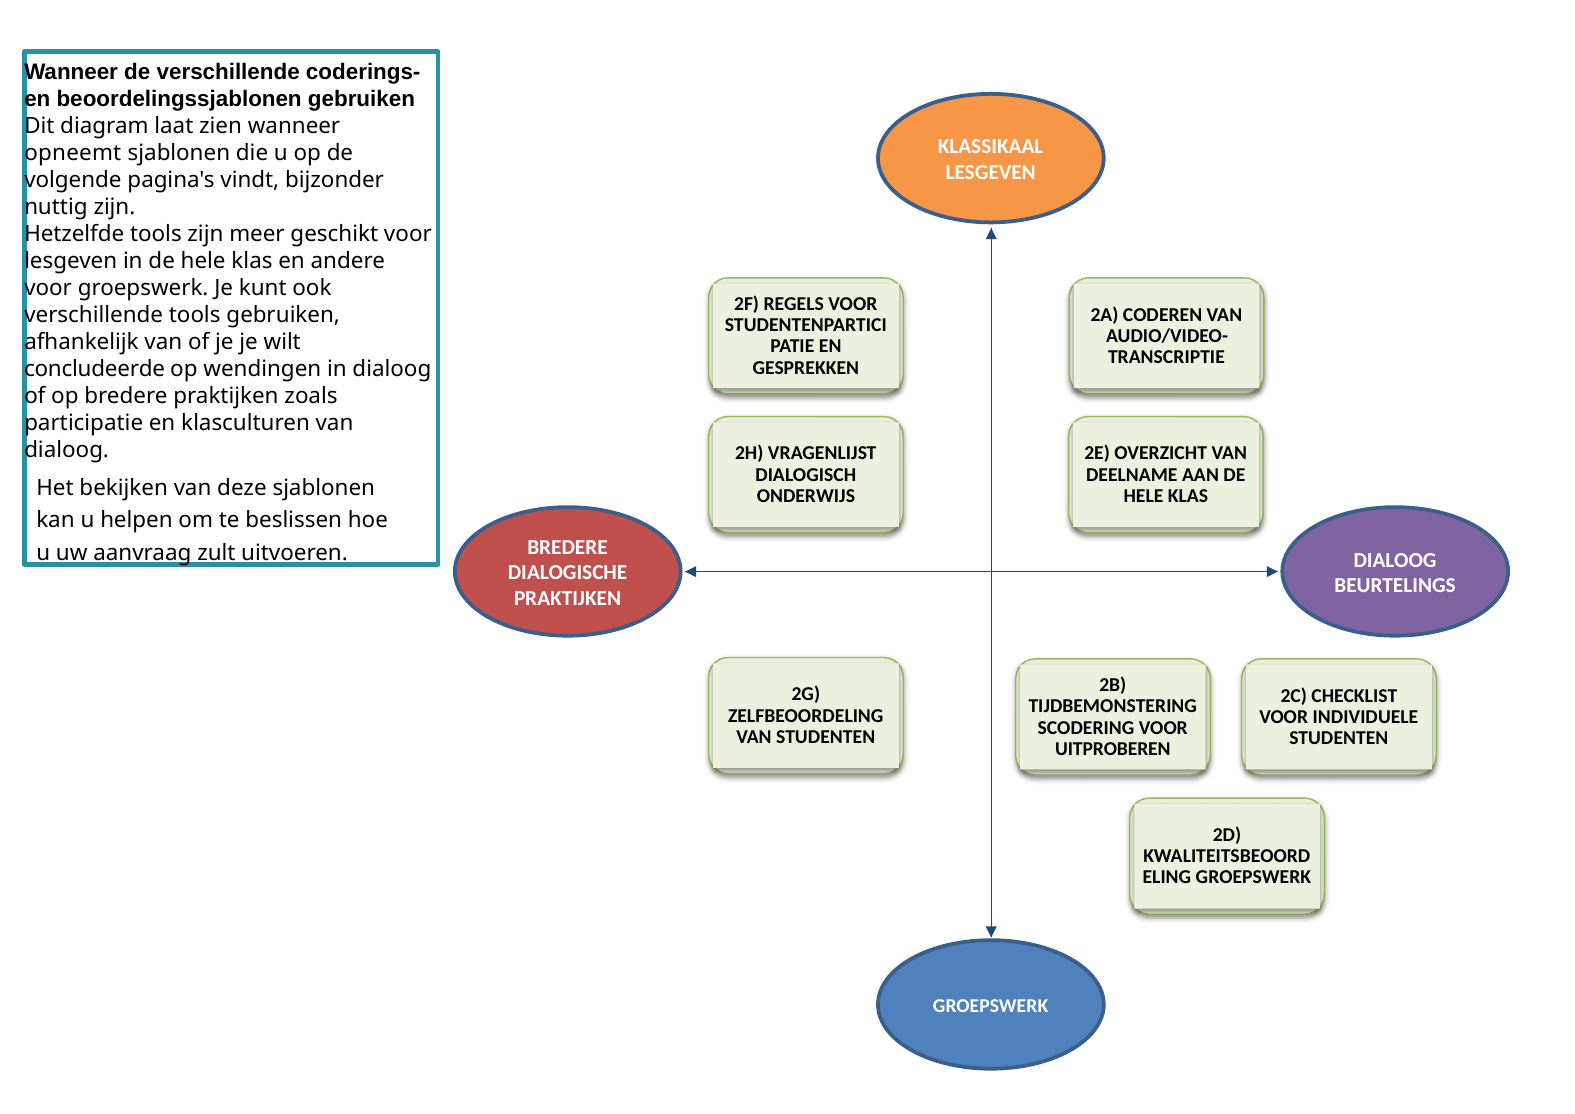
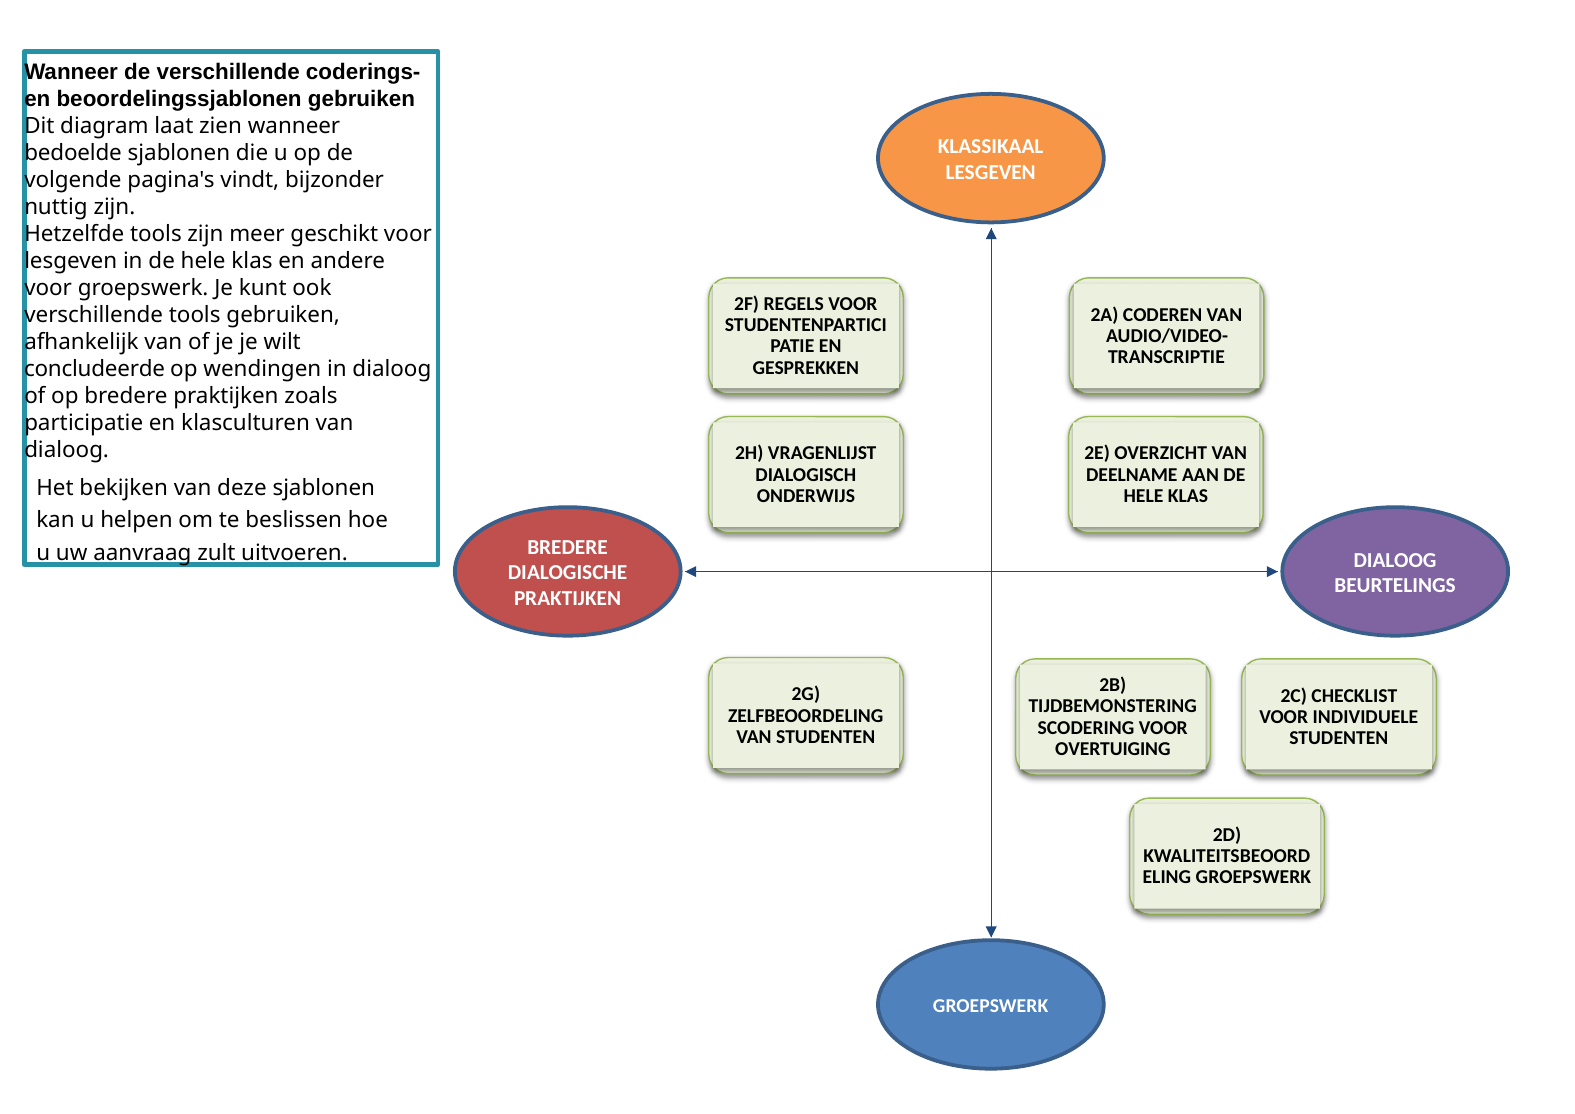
opneemt: opneemt -> bedoelde (73, 153)
UITPROBEREN: UITPROBEREN -> OVERTUIGING (1113, 749)
